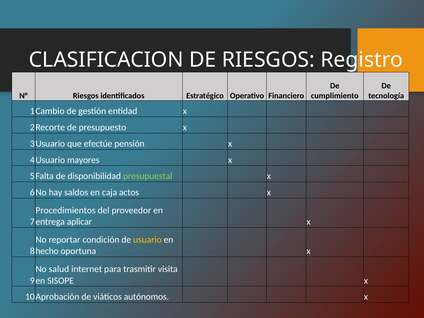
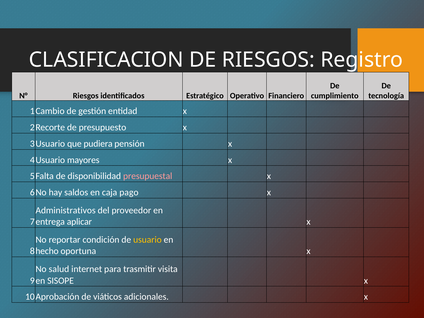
efectúe: efectúe -> pudiera (98, 144)
presupuestal colour: light green -> pink (148, 176)
actos: actos -> pago (129, 192)
Procedimientos: Procedimientos -> Administrativos (66, 210)
autónomos: autónomos -> adicionales (146, 297)
